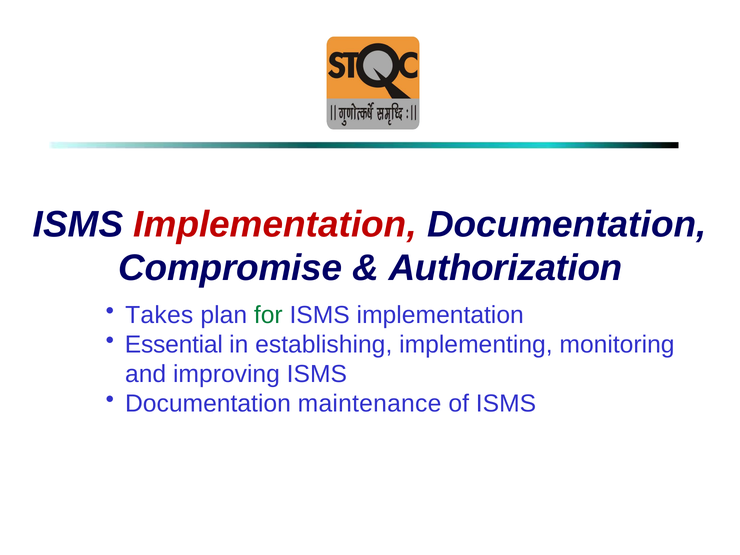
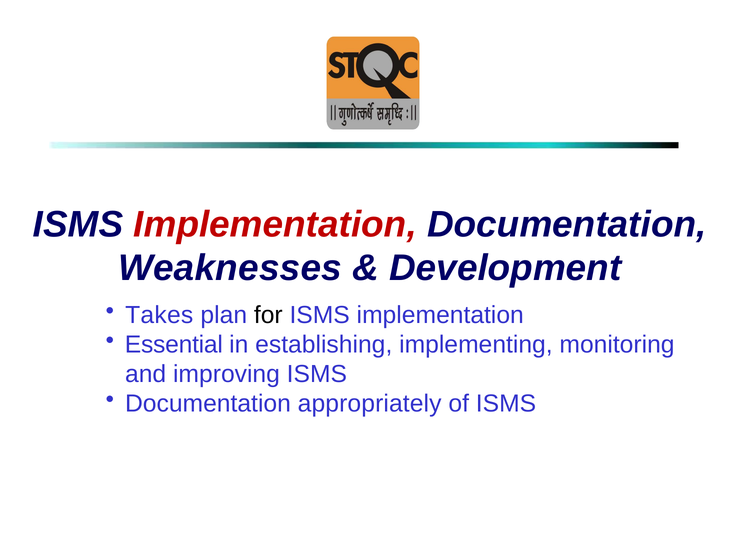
Compromise: Compromise -> Weaknesses (230, 268)
Authorization: Authorization -> Development (505, 268)
for colour: green -> black (268, 315)
maintenance: maintenance -> appropriately (370, 404)
